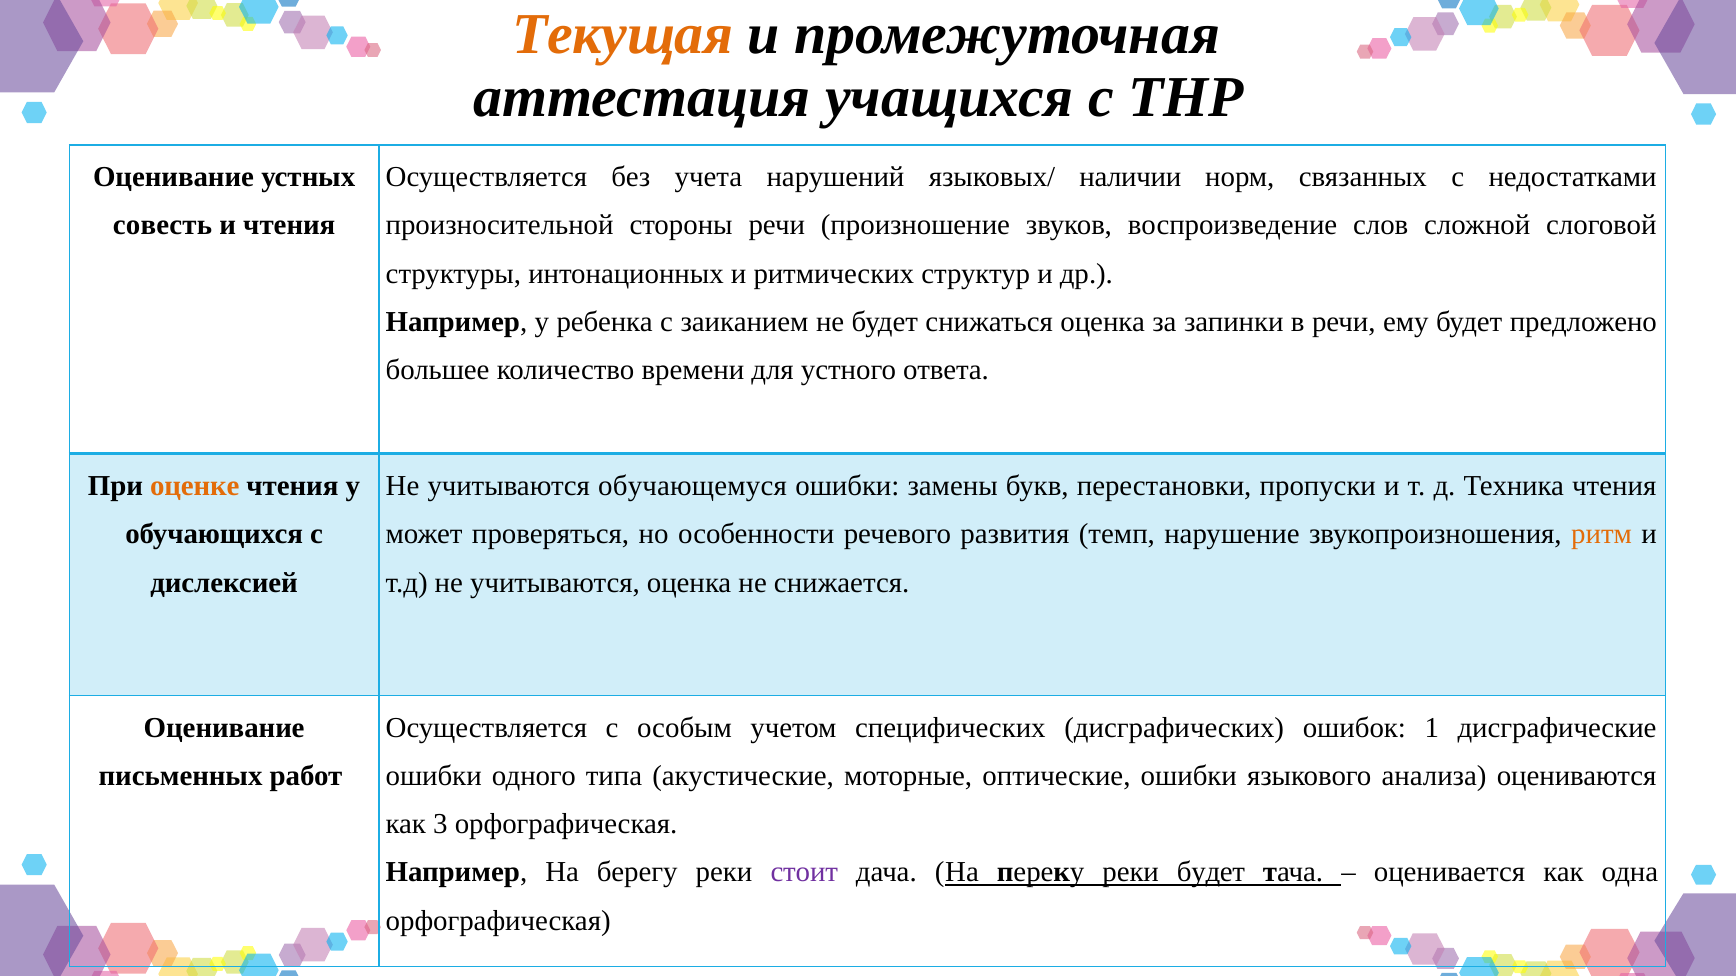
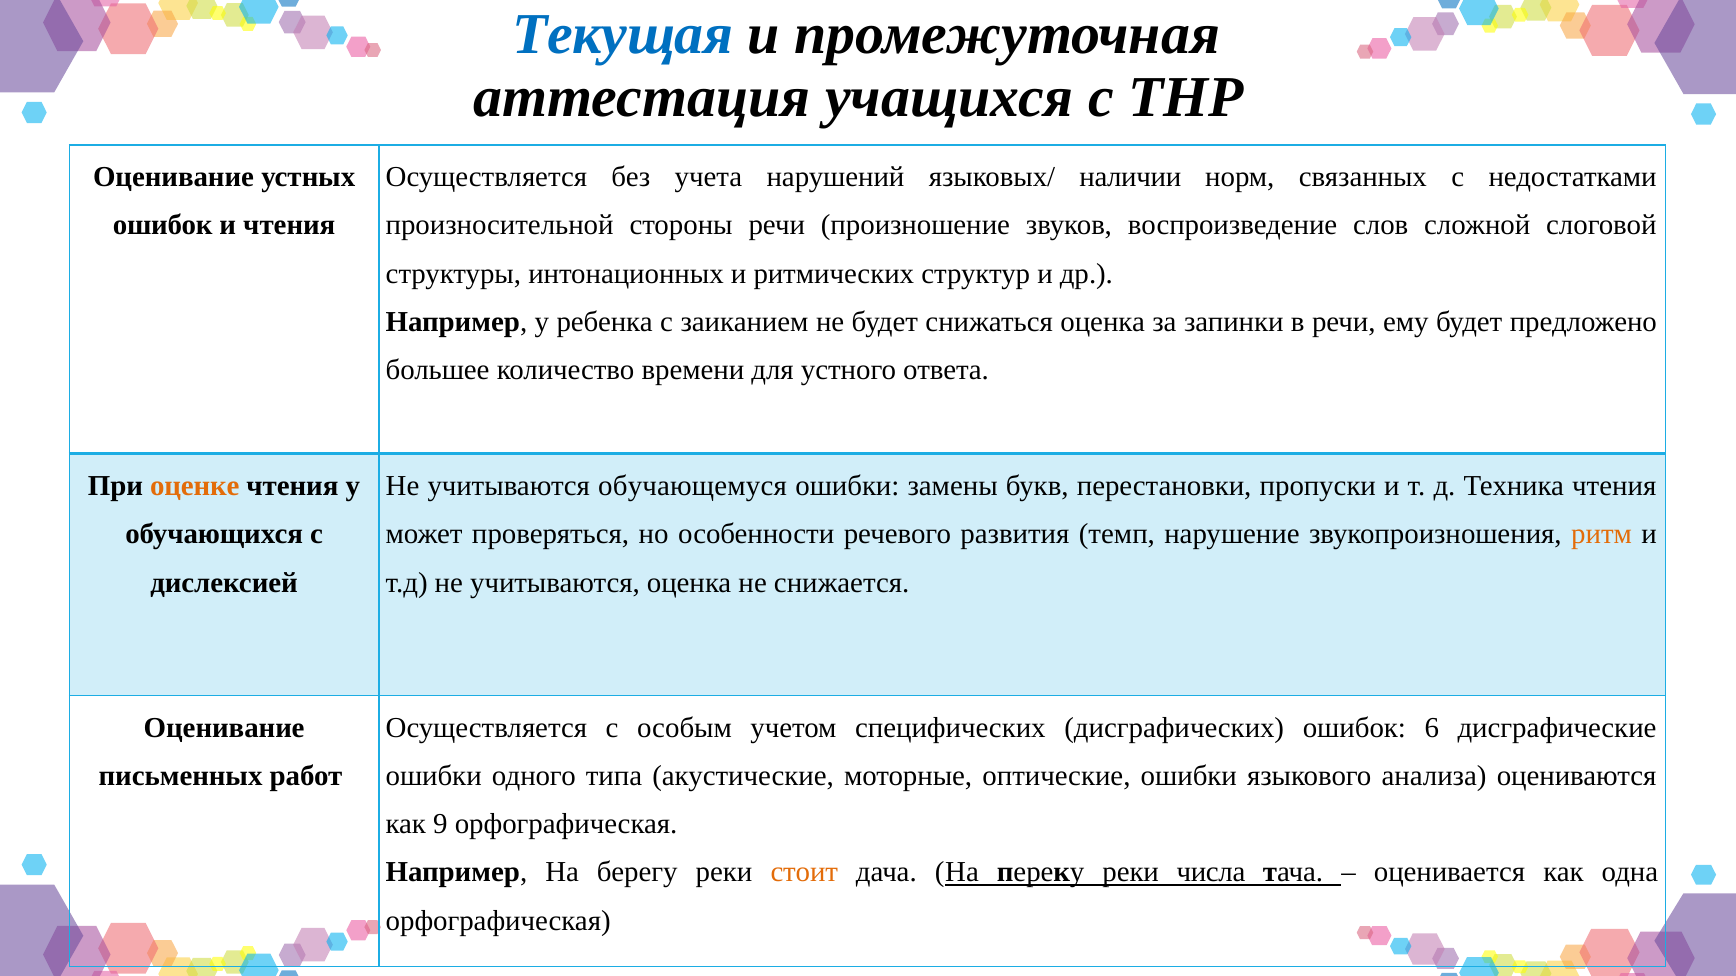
Текущая colour: orange -> blue (623, 35)
совесть: совесть -> ошибок (163, 225)
1: 1 -> 6 (1432, 728)
3: 3 -> 9 (440, 825)
стоит colour: purple -> orange (804, 873)
реки будет: будет -> числа (1211, 873)
